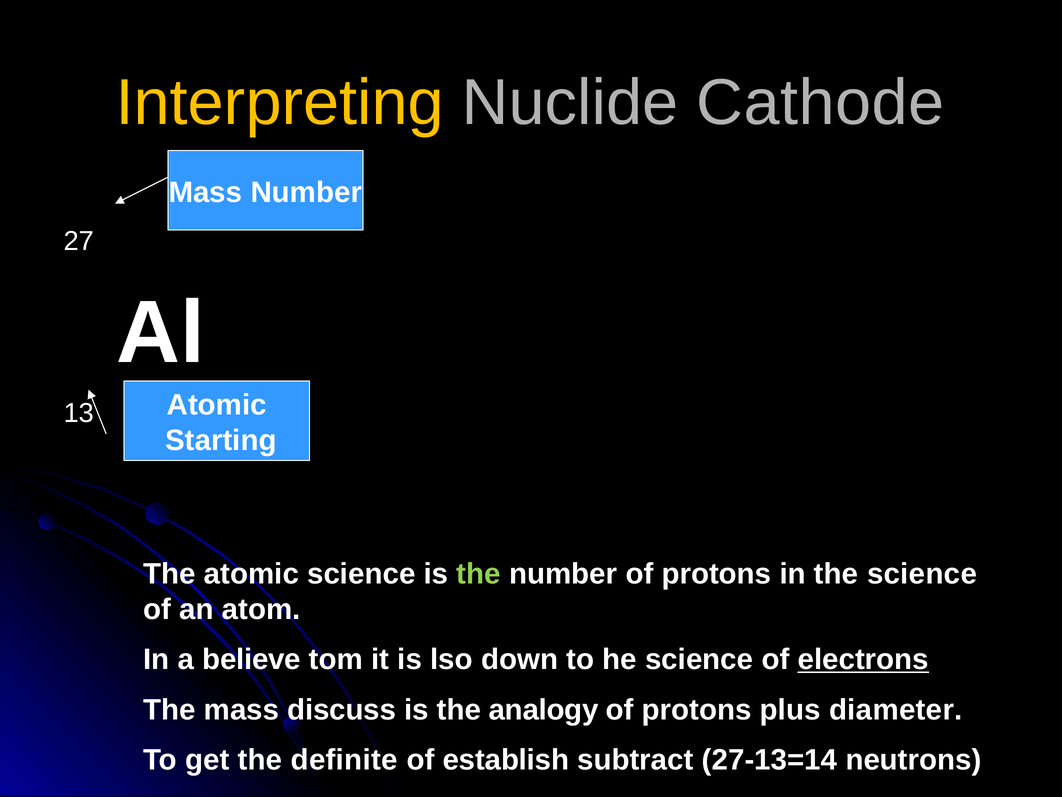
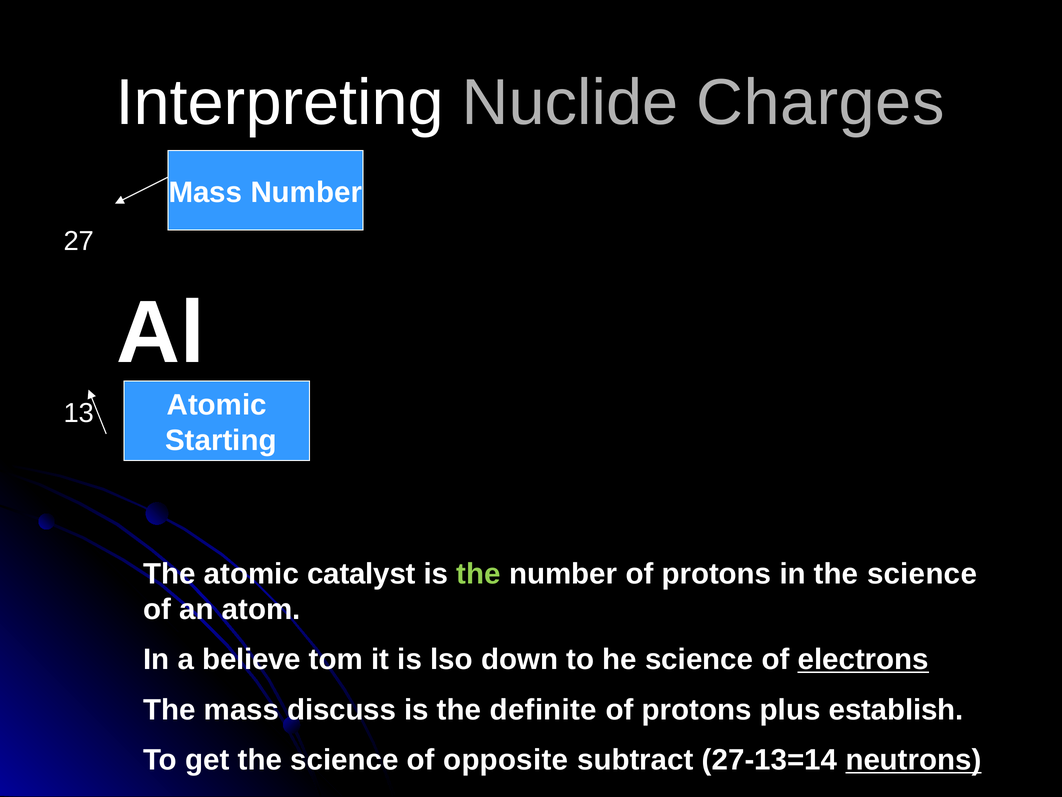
Interpreting colour: yellow -> white (280, 103)
Cathode: Cathode -> Charges (820, 103)
atomic science: science -> catalyst (361, 574)
analogy: analogy -> definite (543, 709)
diameter: diameter -> establish (896, 709)
get the definite: definite -> science (344, 760)
establish: establish -> opposite (506, 760)
neutrons underline: none -> present (914, 760)
